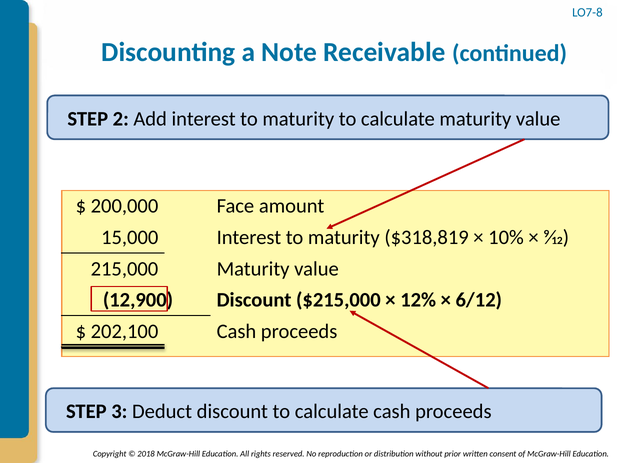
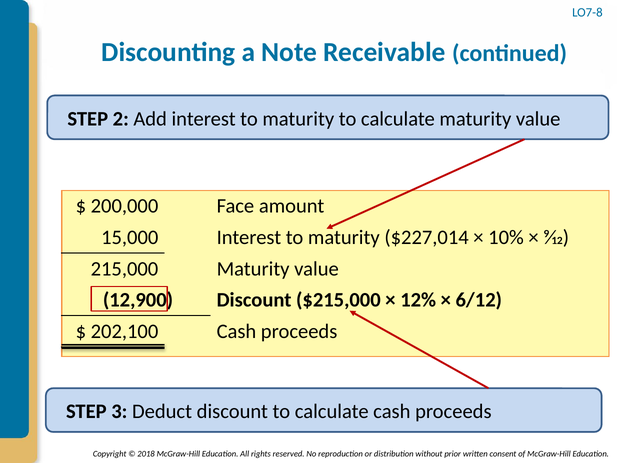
$318,819: $318,819 -> $227,014 (427, 237)
